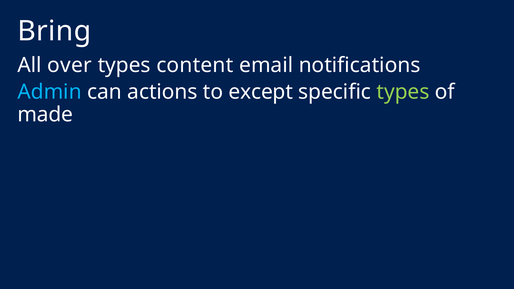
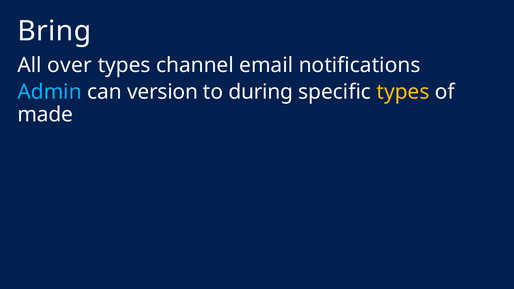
content: content -> channel (195, 65)
actions: actions -> version (163, 92)
except: except -> during (261, 92)
types colour: light green -> yellow (403, 92)
